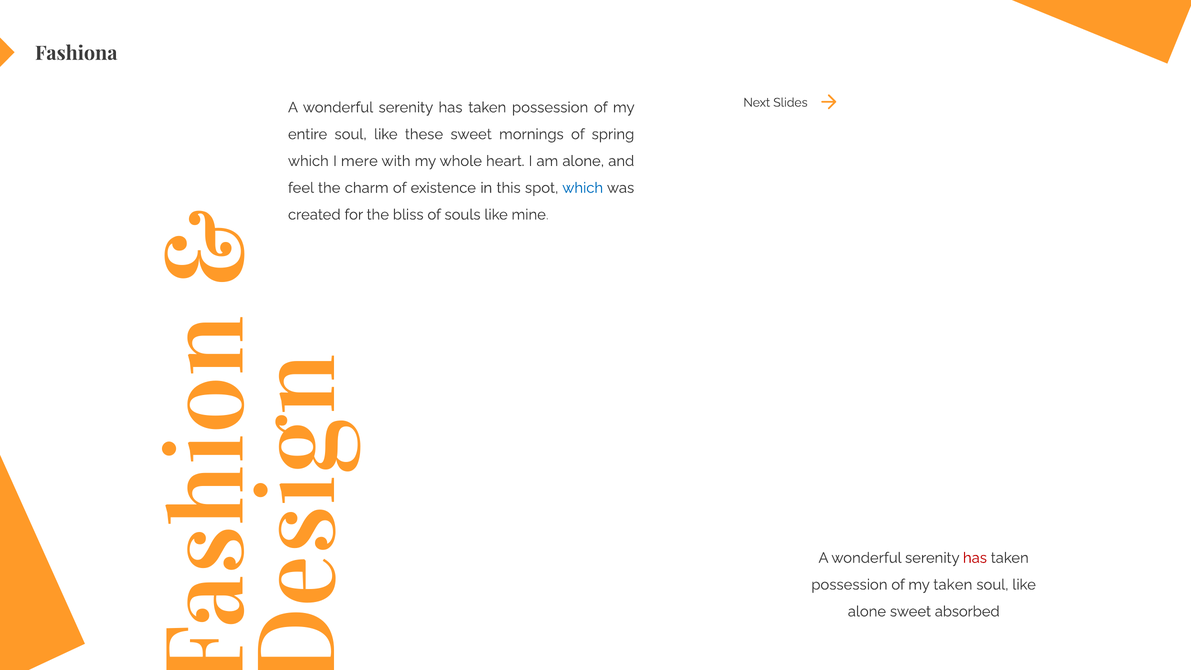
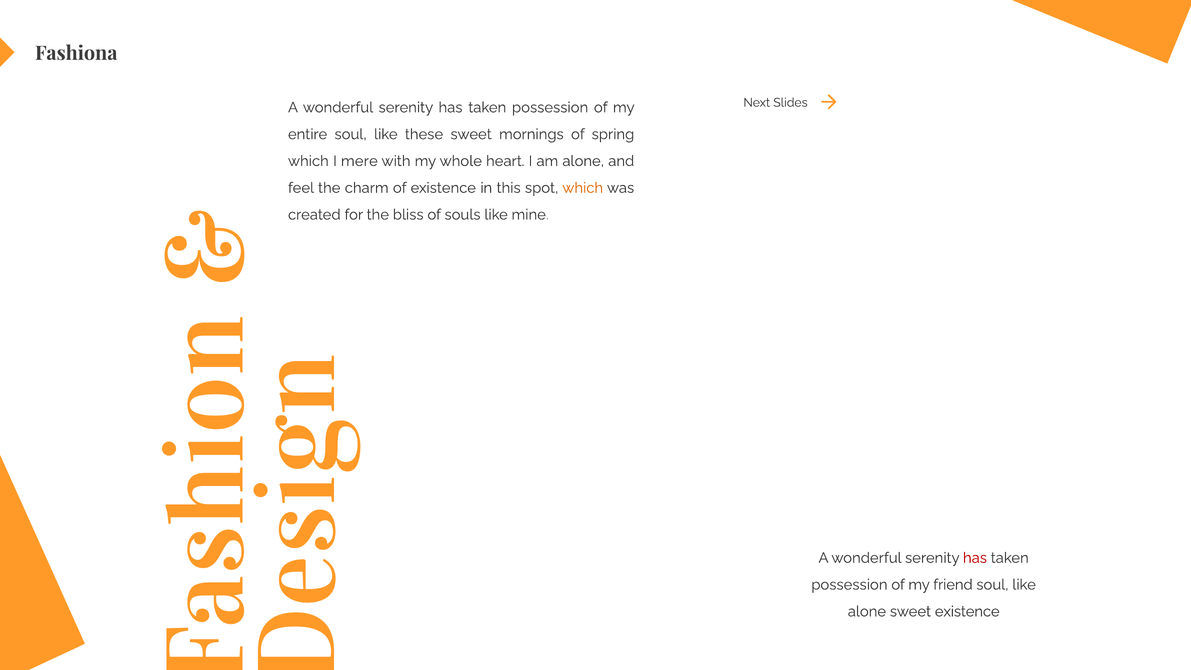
which colour: blue -> orange (583, 188)
my taken: taken -> friend (953, 585)
sweet absorbed: absorbed -> existence (967, 611)
